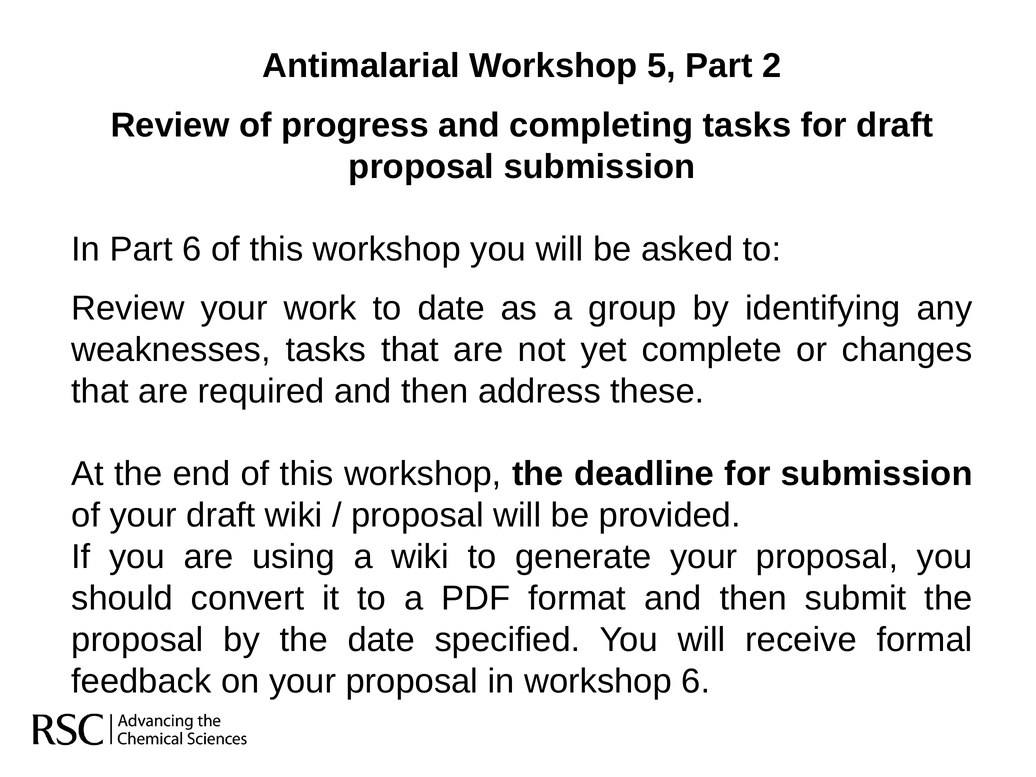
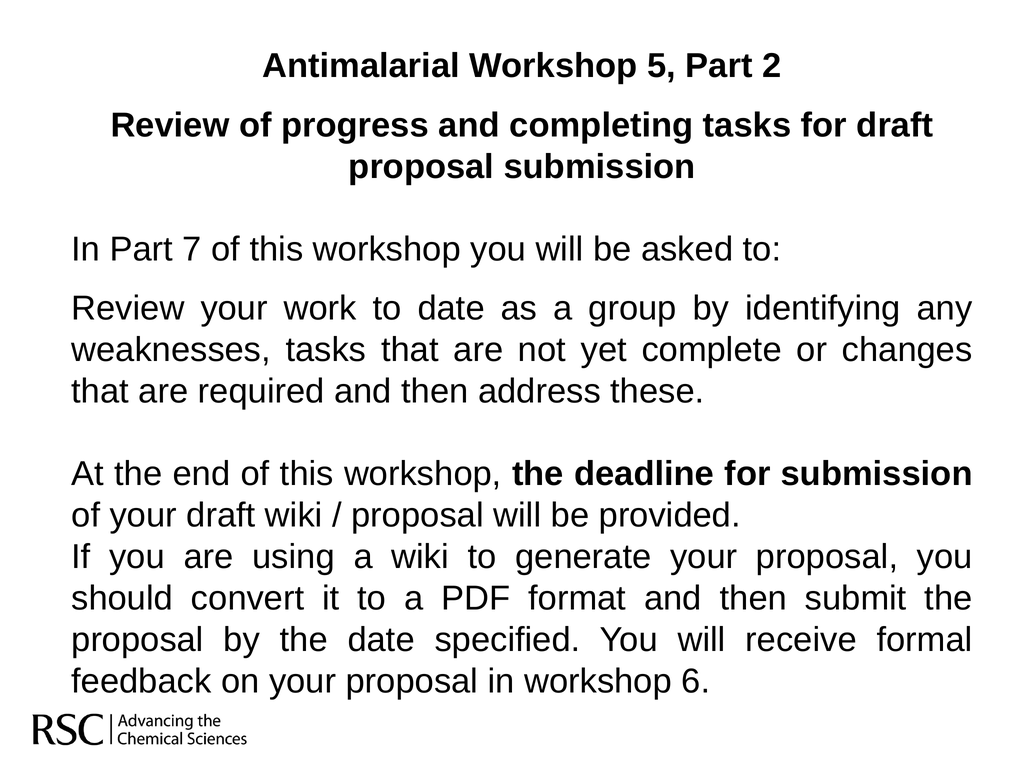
Part 6: 6 -> 7 (192, 250)
